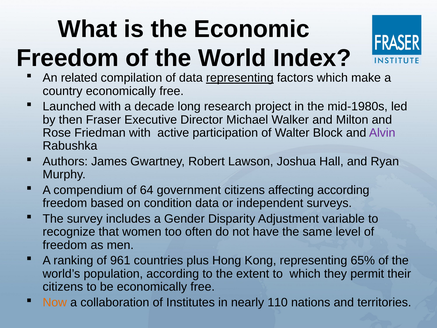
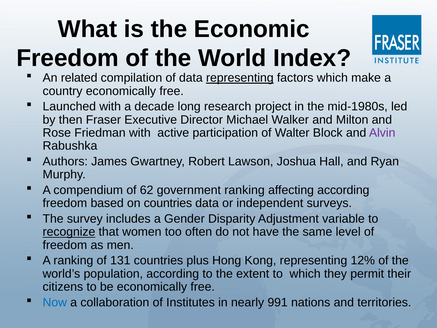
64: 64 -> 62 (147, 190)
government citizens: citizens -> ranking (245, 190)
on condition: condition -> countries (168, 203)
recognize underline: none -> present (69, 232)
961: 961 -> 131 (120, 260)
65%: 65% -> 12% (363, 260)
Now colour: orange -> blue (55, 302)
110: 110 -> 991 (278, 302)
